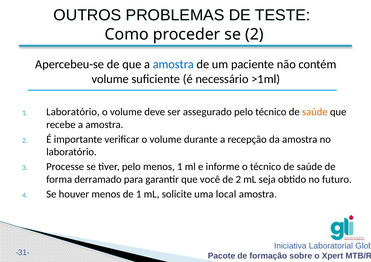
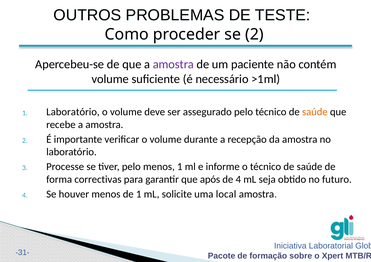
amostra colour: blue -> purple (173, 64)
derramado: derramado -> correctivas (98, 179)
você: você -> após (210, 179)
de 2: 2 -> 4 (238, 179)
